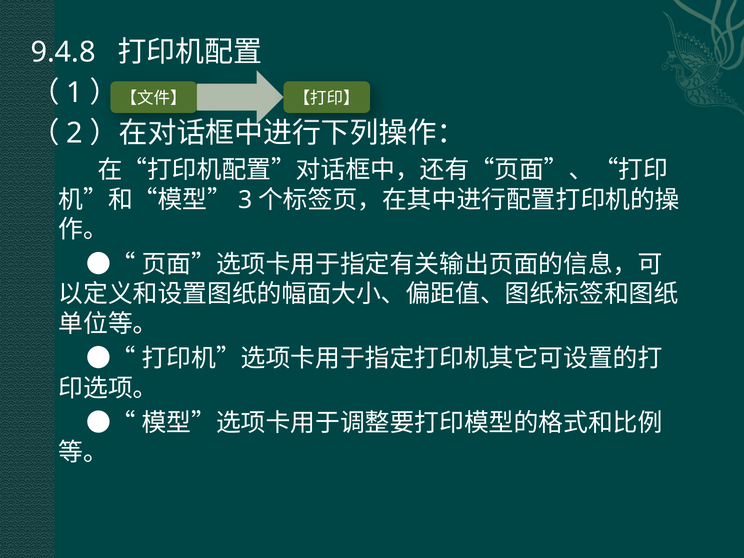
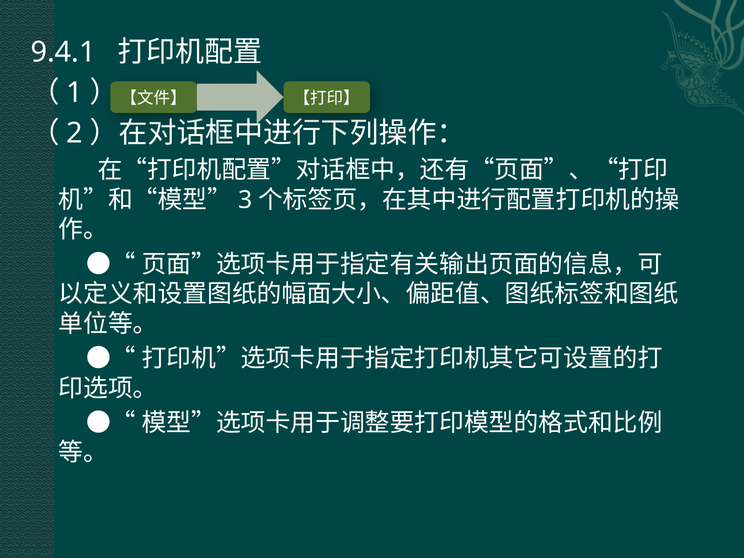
9.4.8: 9.4.8 -> 9.4.1 (63, 52)
